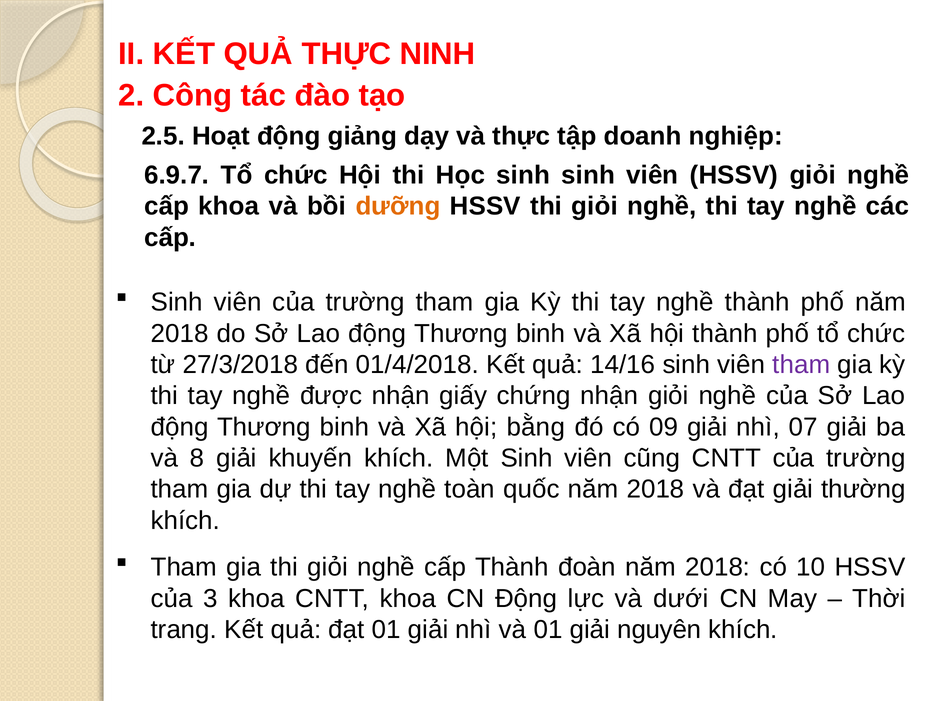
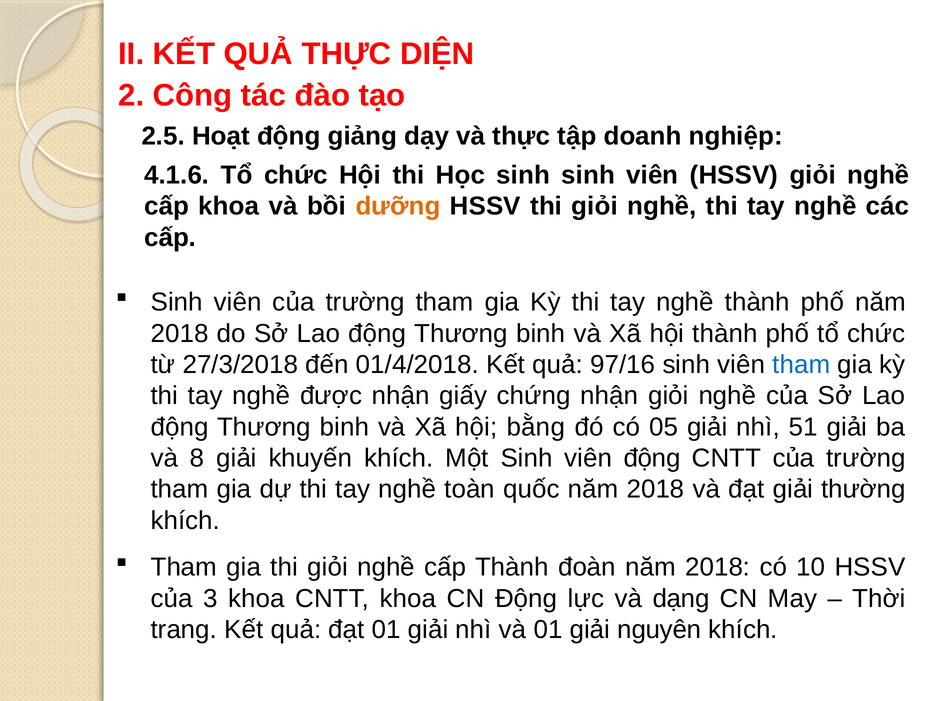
NINH: NINH -> DIỆN (437, 54)
6.9.7: 6.9.7 -> 4.1.6 (177, 175)
14/16: 14/16 -> 97/16 (623, 365)
tham colour: purple -> blue (801, 365)
09: 09 -> 05 (664, 427)
07: 07 -> 51 (803, 427)
viên cũng: cũng -> động (652, 458)
dưới: dưới -> dạng (681, 599)
